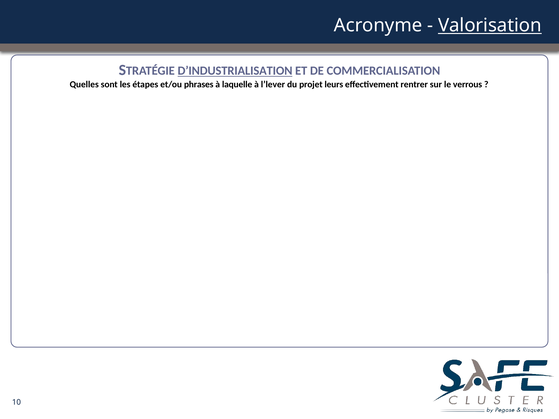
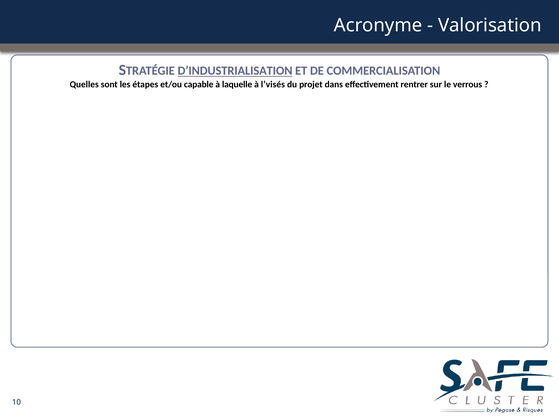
Valorisation underline: present -> none (490, 25)
phrases: phrases -> capable (199, 84)
l’lever: l’lever -> l’visés (273, 84)
leurs: leurs -> dans (334, 84)
